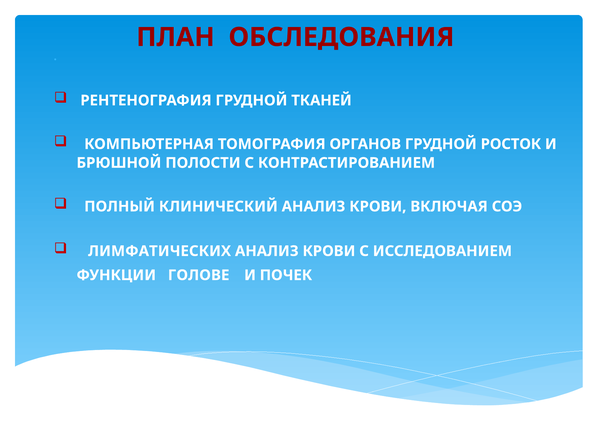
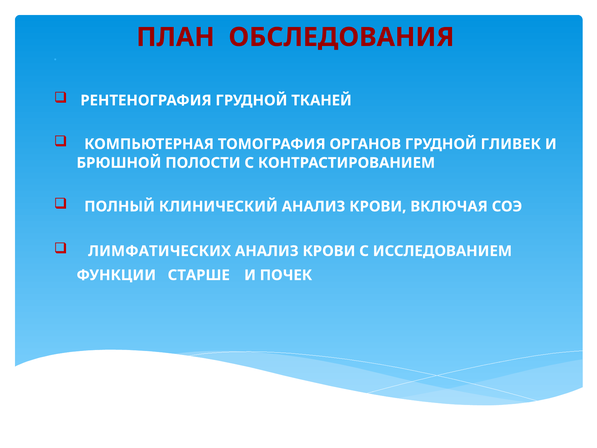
РОСТОК: РОСТОК -> ГЛИВЕК (511, 144)
ГОЛОВЕ: ГОЛОВЕ -> СТАРШЕ (199, 275)
